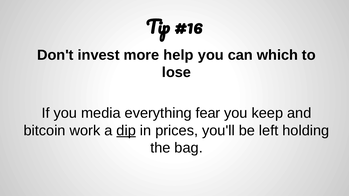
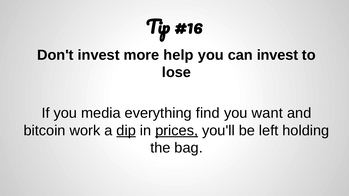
can which: which -> invest (277, 55)
fear: fear -> find (208, 113)
keep: keep -> want (267, 113)
prices underline: none -> present (177, 131)
